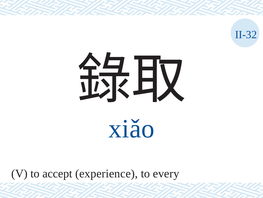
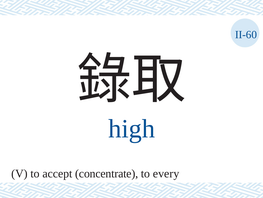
II-32: II-32 -> II-60 (246, 34)
xiǎo: xiǎo -> high (132, 128)
experience: experience -> concentrate (107, 173)
